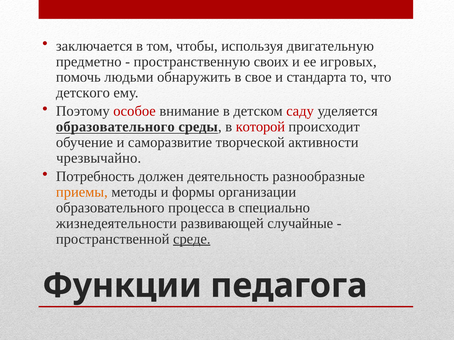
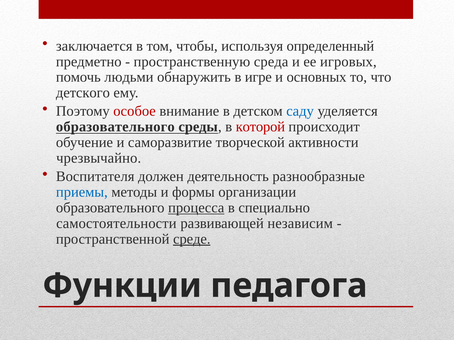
двигательную: двигательную -> определенный (330, 46)
своих: своих -> среда (271, 62)
свое: свое -> игре (258, 77)
стандарта: стандарта -> основных (317, 77)
саду colour: red -> blue (300, 111)
Потребность: Потребность -> Воспитателя (95, 177)
приемы colour: orange -> blue (82, 192)
процесса underline: none -> present (196, 208)
жизнедеятельности: жизнедеятельности -> самостоятельности (116, 224)
случайные: случайные -> независим (300, 224)
